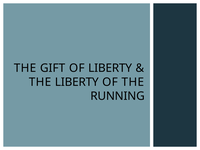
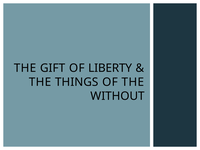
THE LIBERTY: LIBERTY -> THINGS (77, 82)
RUNNING: RUNNING -> WITHOUT (118, 96)
